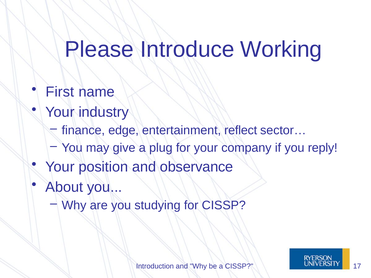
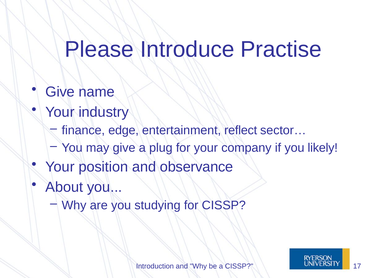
Working: Working -> Practise (281, 49)
First: First -> Give (60, 92)
reply: reply -> likely (323, 148)
